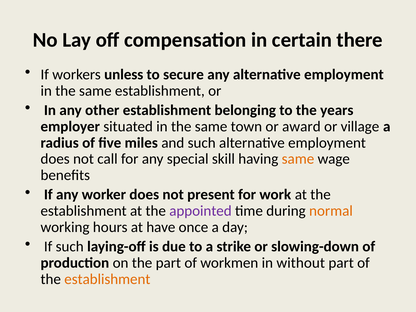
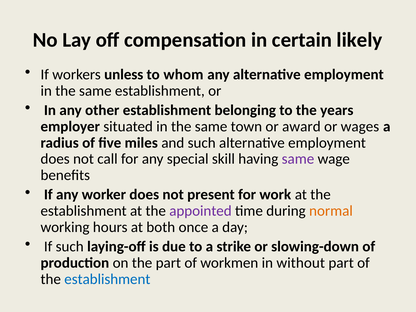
there: there -> likely (360, 40)
secure: secure -> whom (183, 75)
village: village -> wages (360, 127)
same colour: orange -> purple (298, 159)
have: have -> both (161, 227)
establishment colour: orange -> blue (107, 279)
